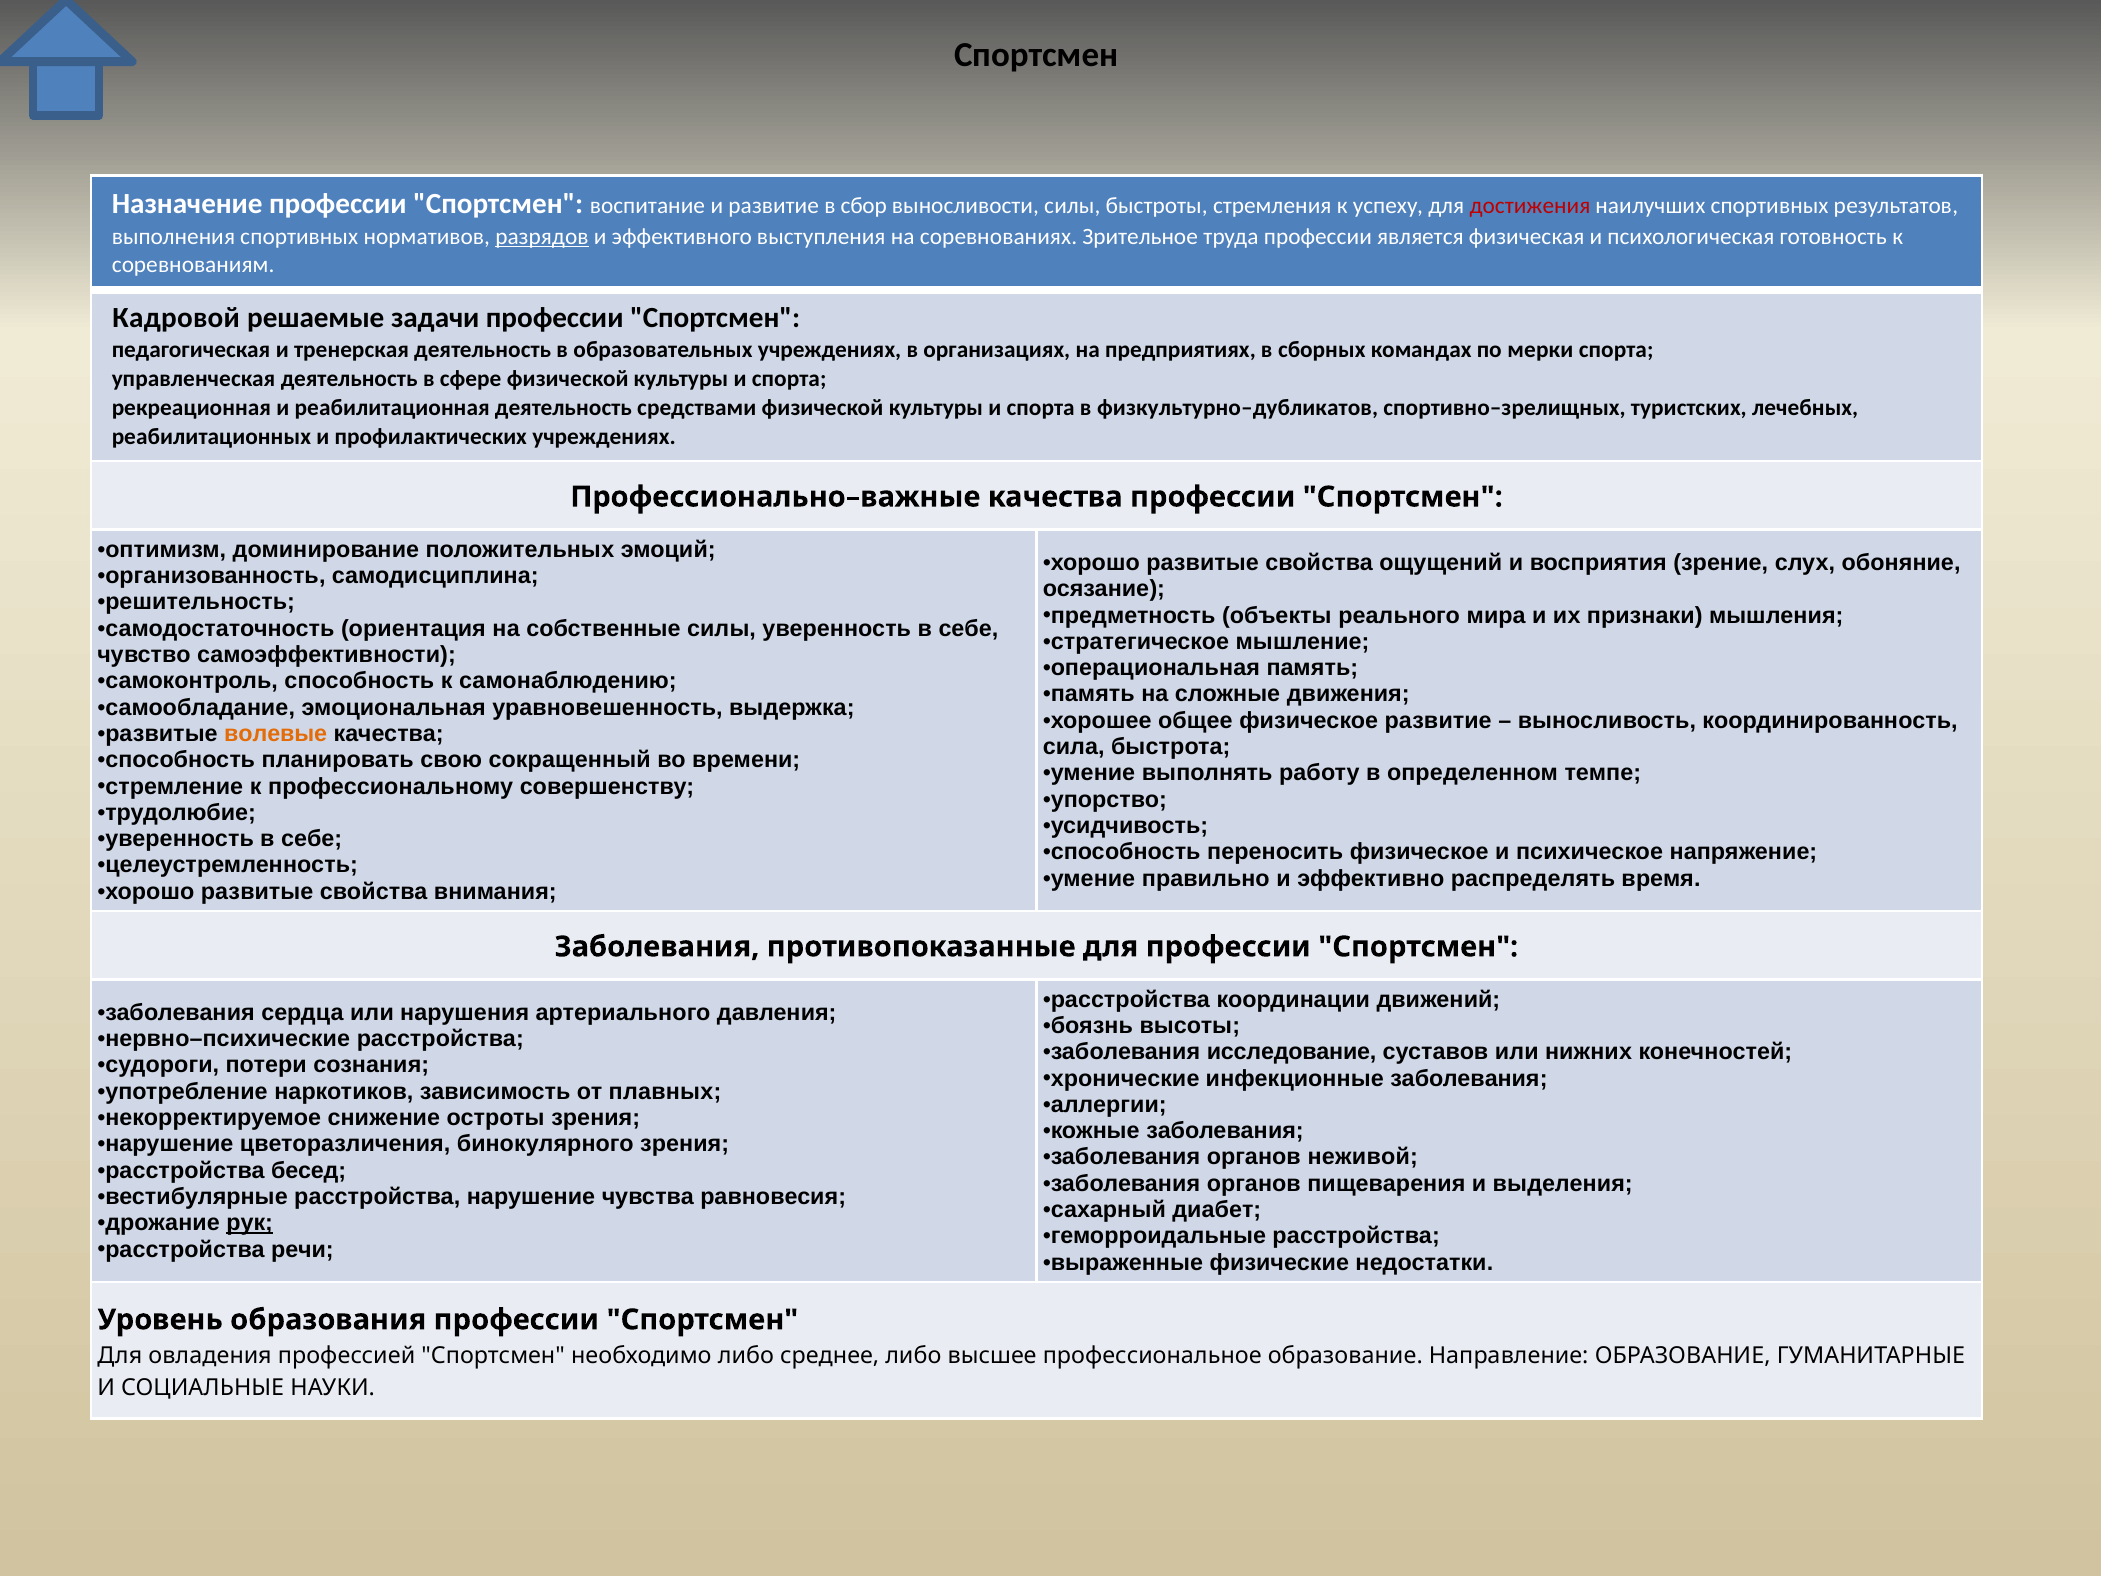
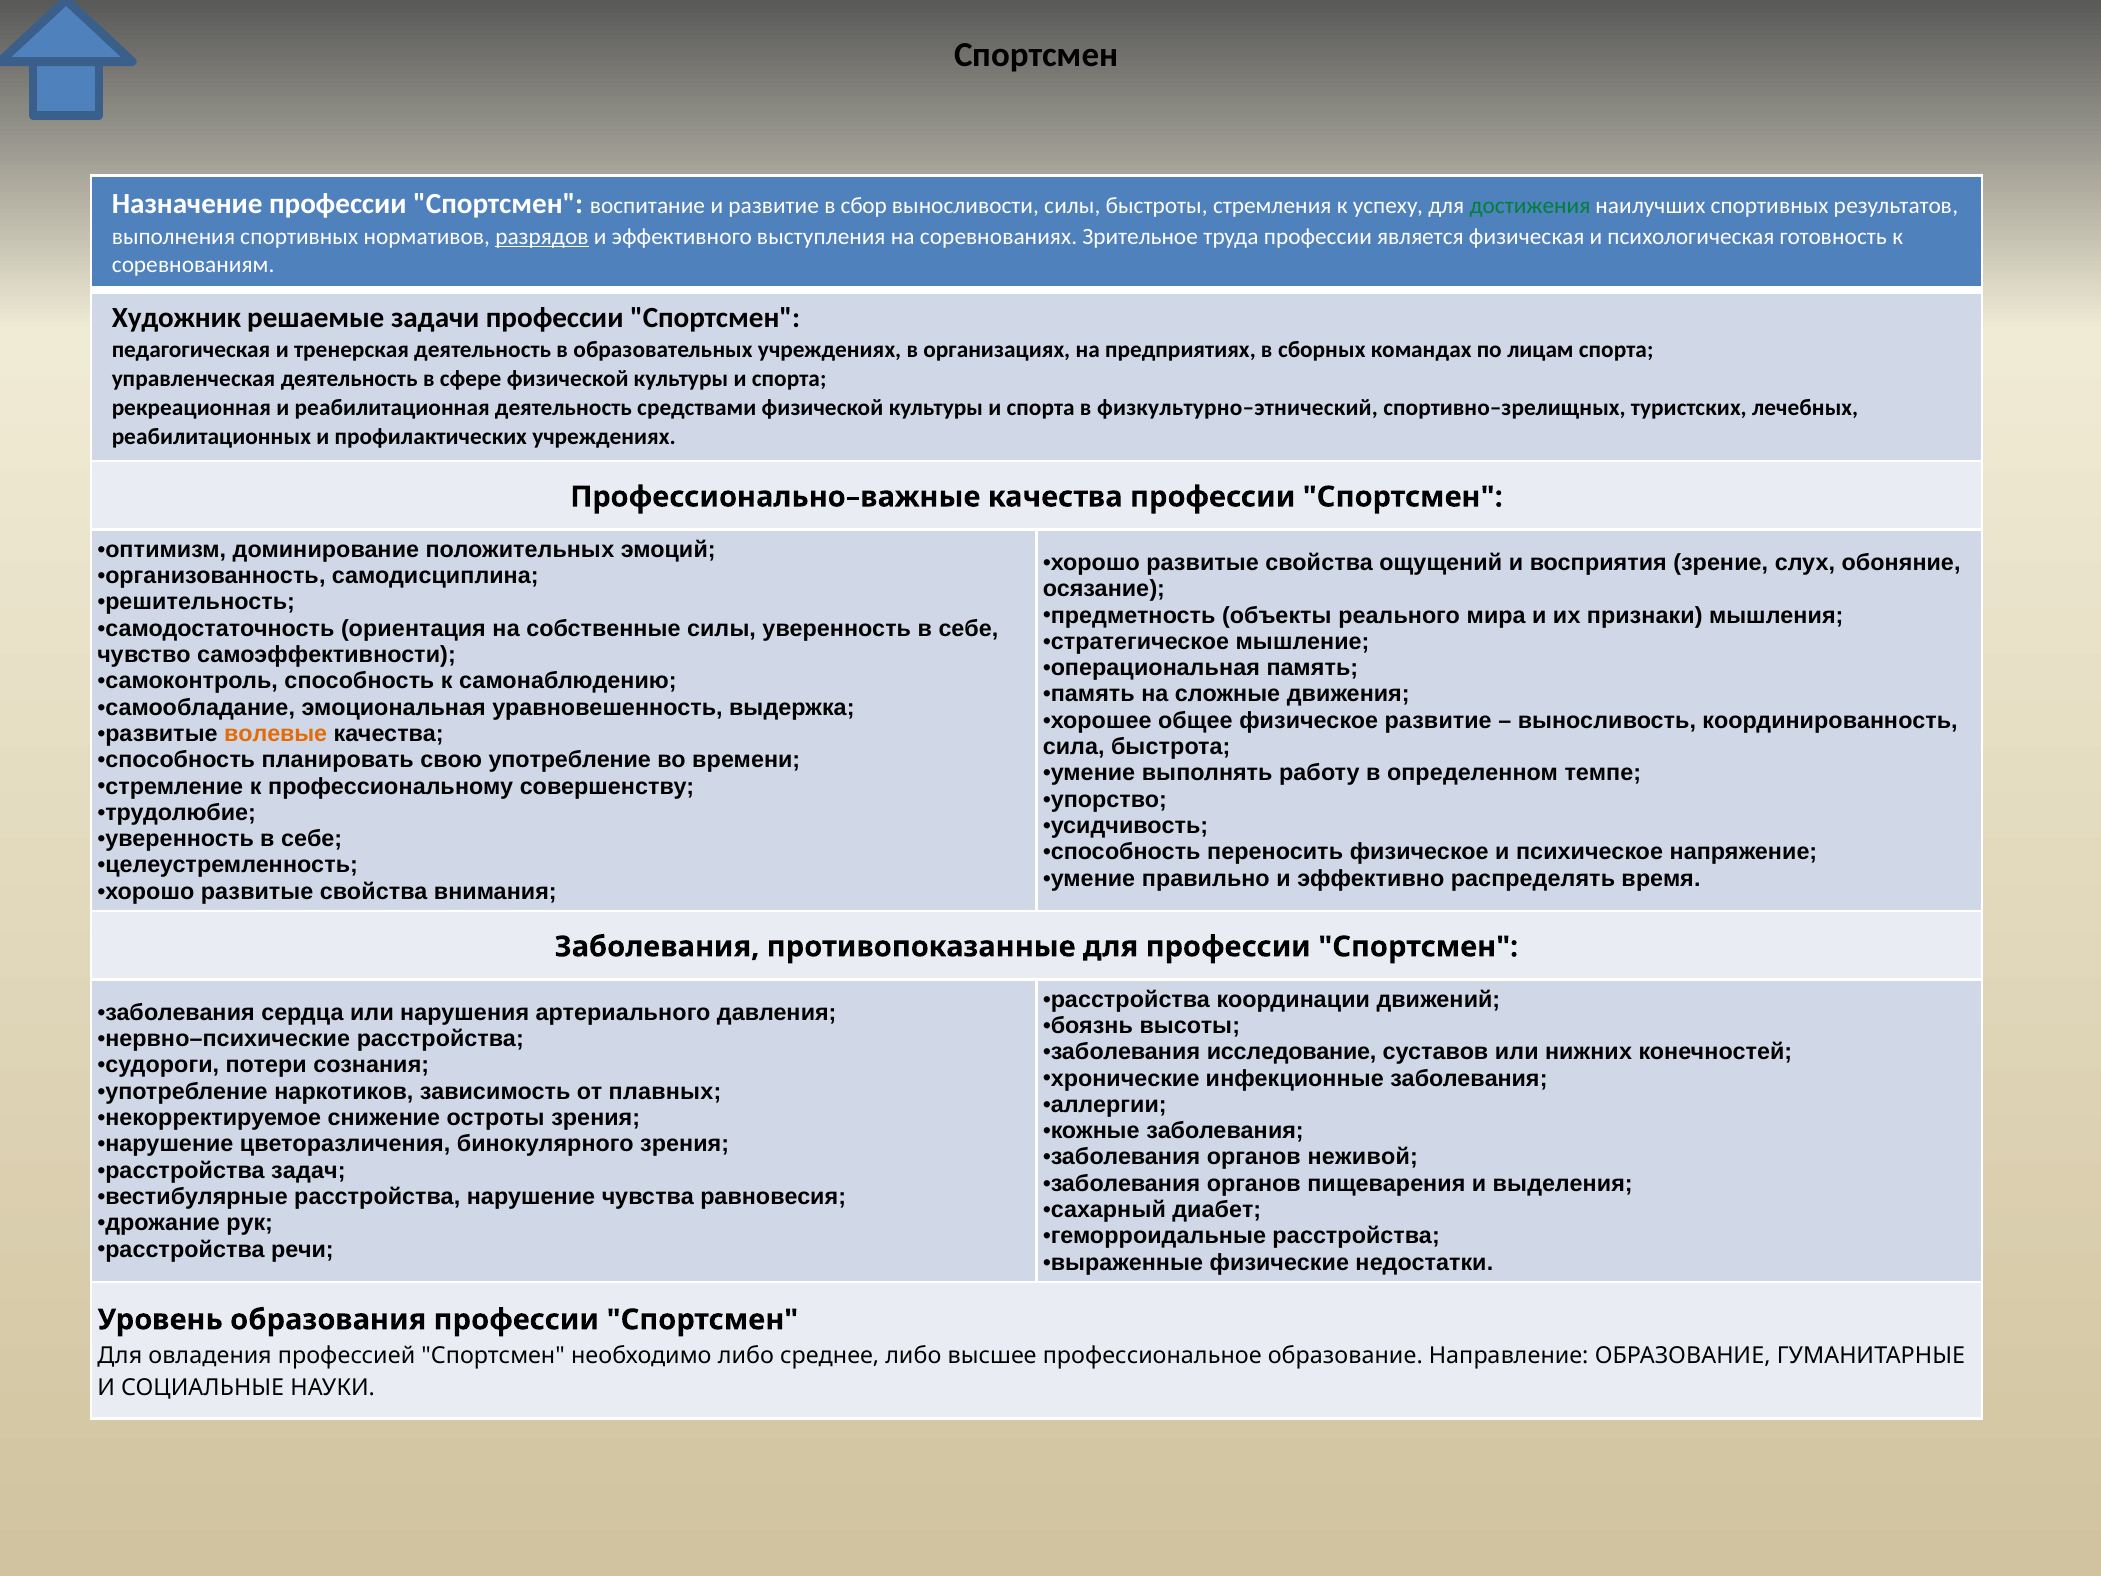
достижения colour: red -> green (1530, 206)
Кадровой: Кадровой -> Художник (176, 318)
мерки: мерки -> лицам (1540, 350)
физкультурно–дубликатов: физкультурно–дубликатов -> физкультурно–этнический (1238, 408)
свою сокращенный: сокращенный -> употребление (570, 760)
бесед: бесед -> задач (308, 1170)
рук underline: present -> none (250, 1223)
